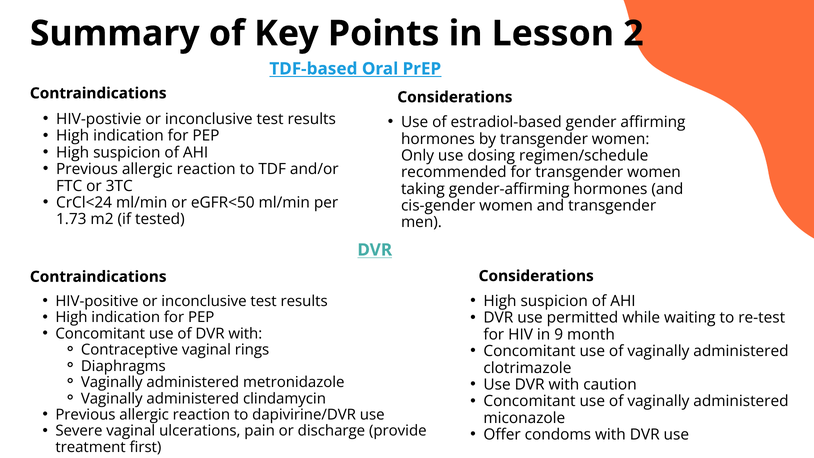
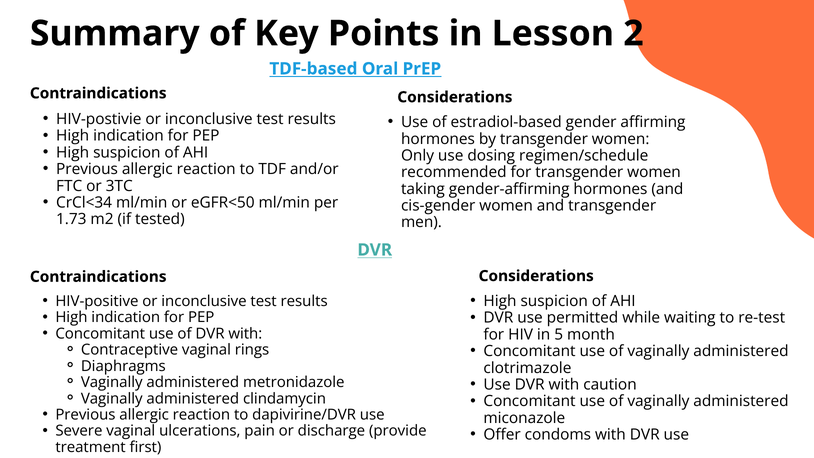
CrCl<24: CrCl<24 -> CrCl<34 (84, 203)
9: 9 -> 5 (559, 334)
